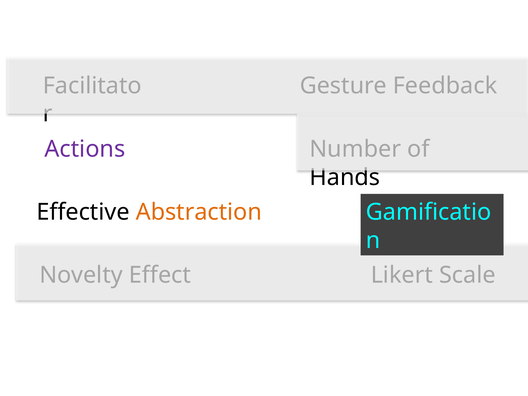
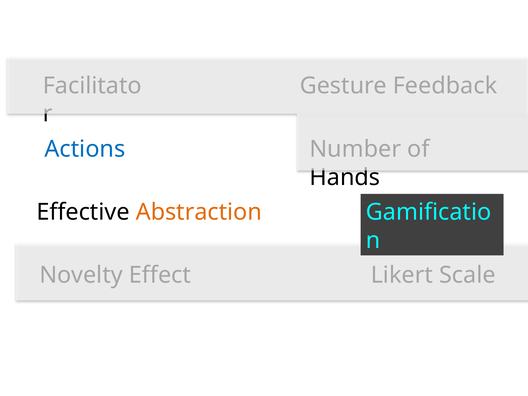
Actions colour: purple -> blue (85, 149)
